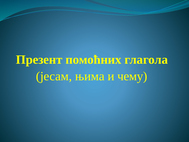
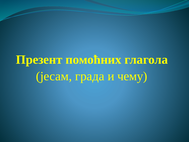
њима: њима -> града (90, 76)
